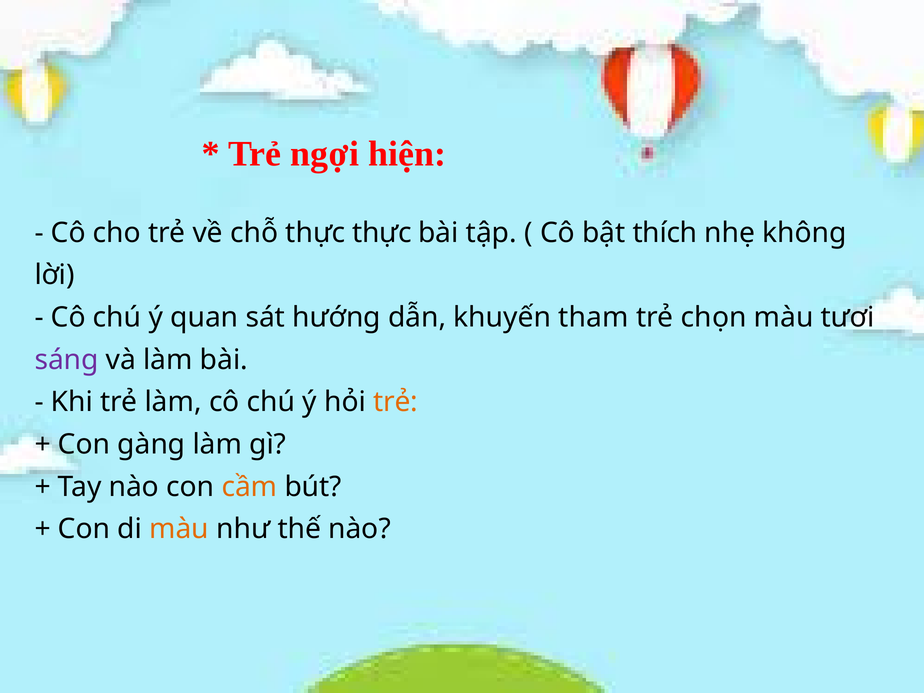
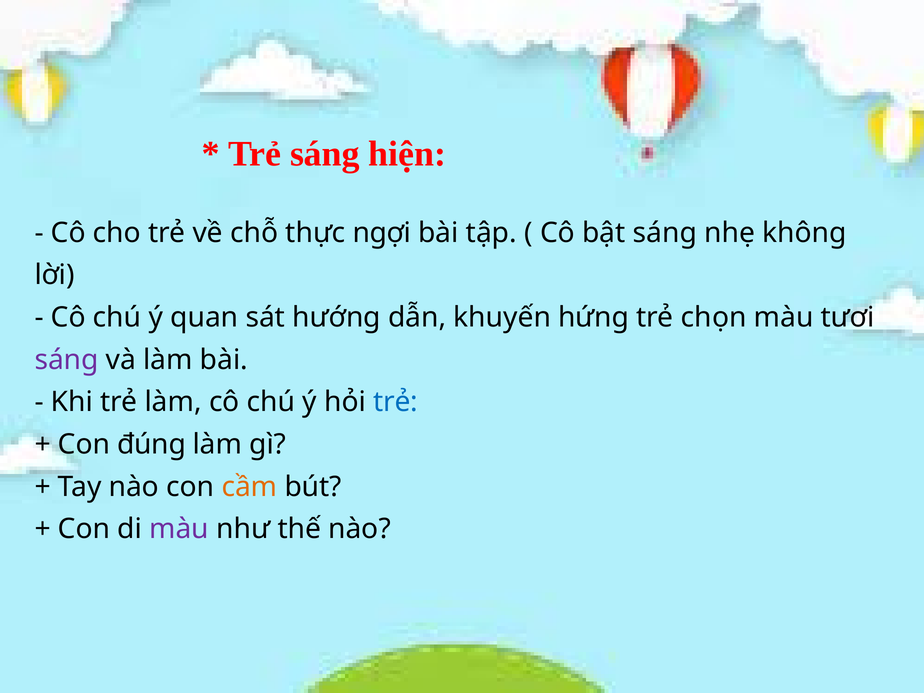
Trẻ ngợi: ngợi -> sáng (325, 154)
thực thực: thực -> ngợi (382, 233)
bật thích: thích -> sáng (665, 233)
tham: tham -> hứng (594, 317)
trẻ colour: orange -> blue (396, 402)
gàng: gàng -> đúng (152, 444)
màu colour: orange -> purple (179, 529)
